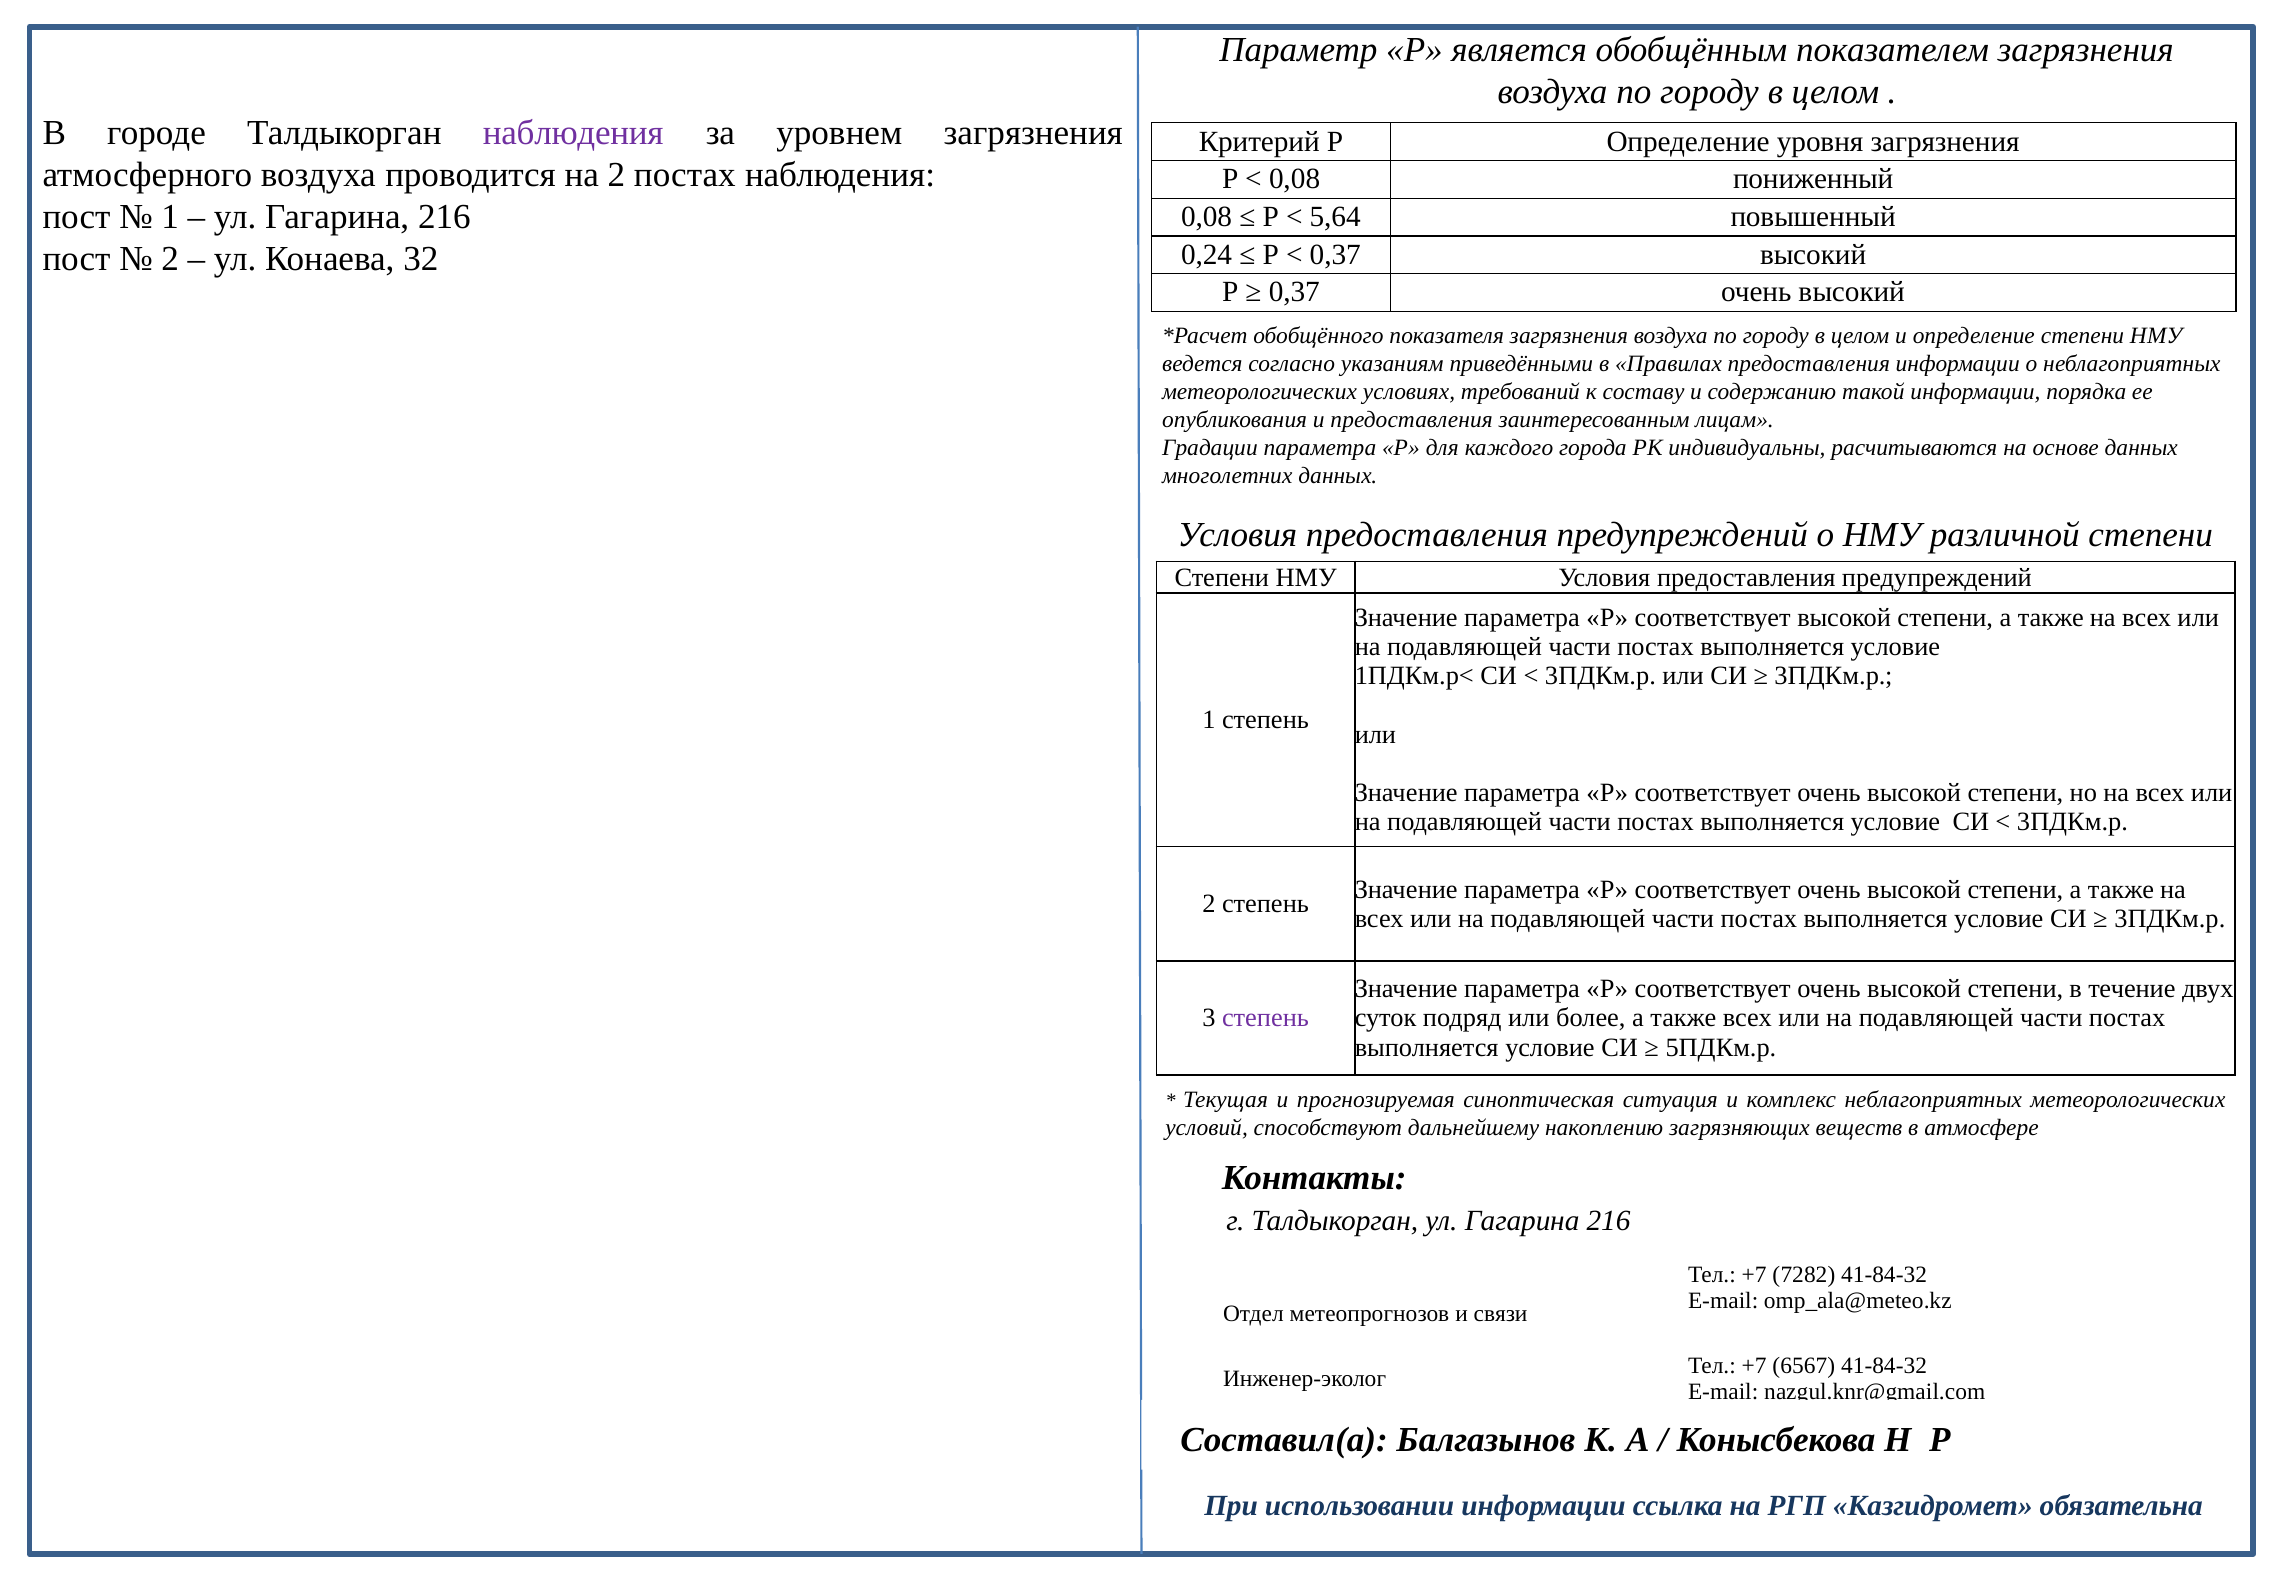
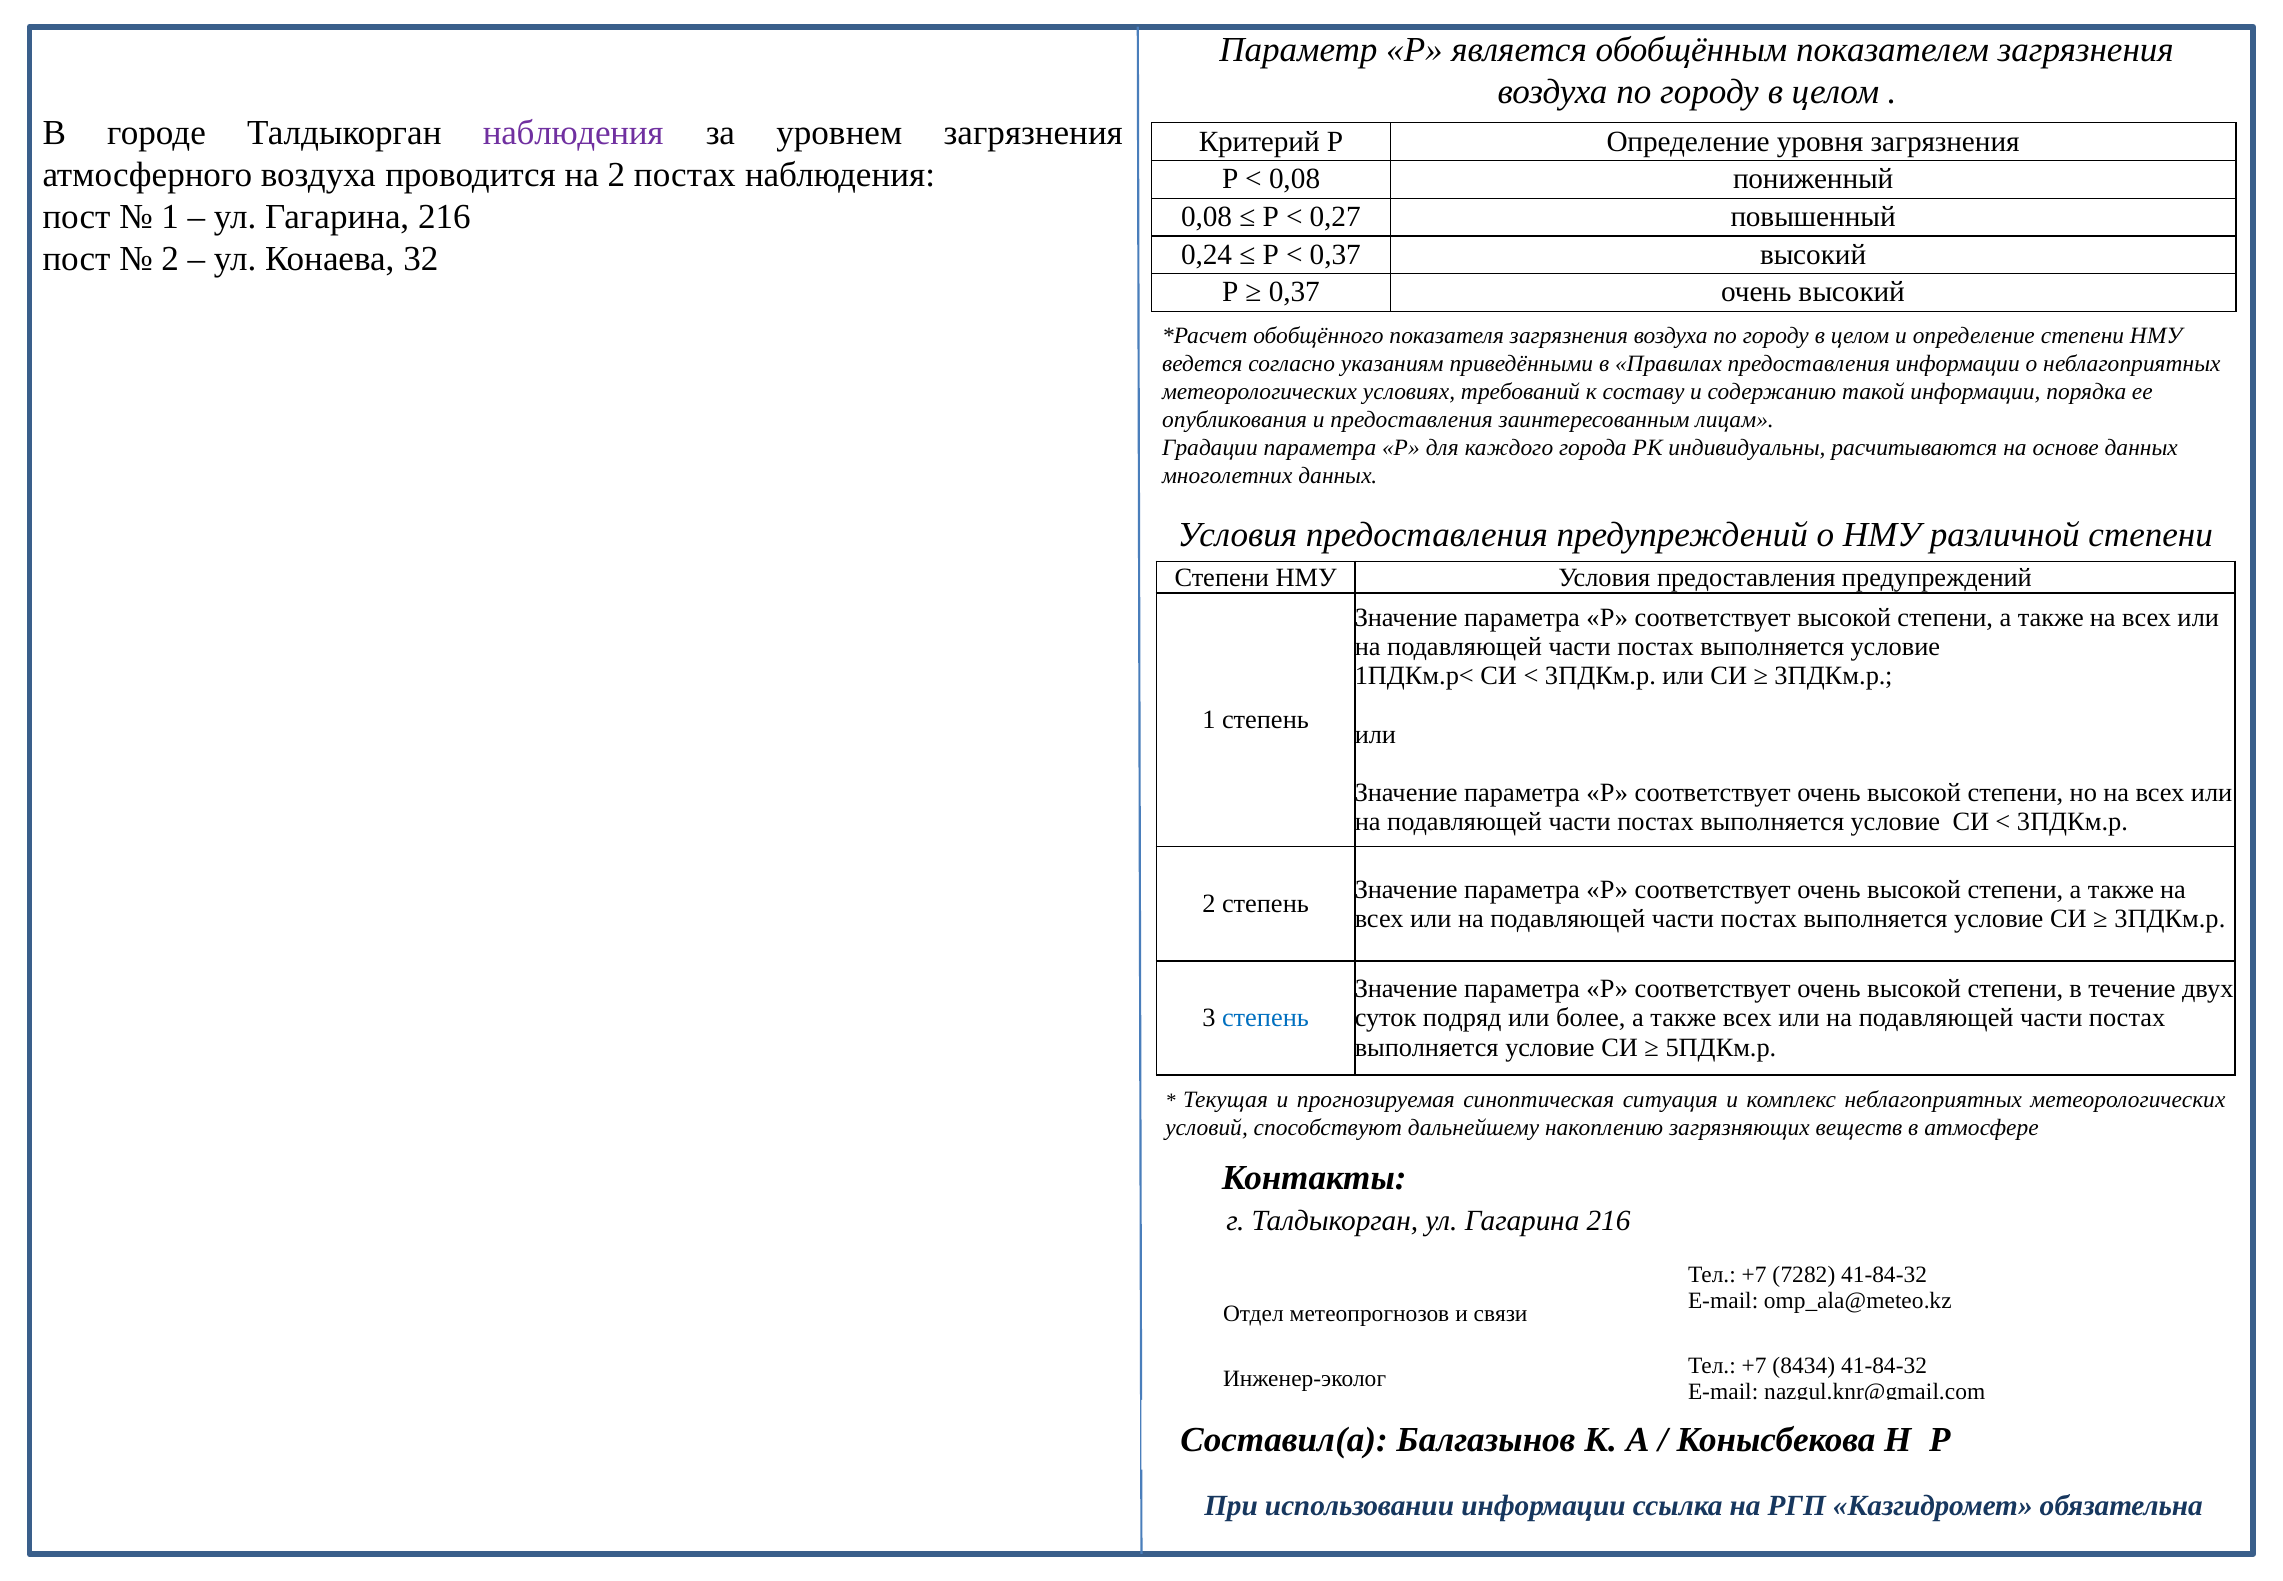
5,64: 5,64 -> 0,27 (1335, 217)
степень colour: purple -> blue (1265, 1018)
6567: 6567 -> 8434 (1804, 1365)
